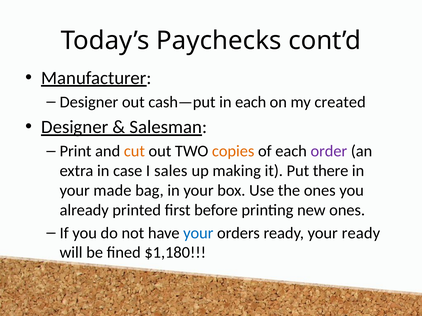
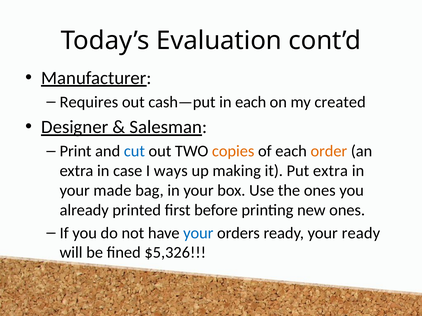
Paychecks: Paychecks -> Evaluation (219, 41)
Designer: Designer -> Requires (89, 102)
cut colour: orange -> blue (134, 151)
order colour: purple -> orange (329, 151)
sales: sales -> ways (171, 171)
Put there: there -> extra (330, 171)
$1,180: $1,180 -> $5,326 (175, 253)
